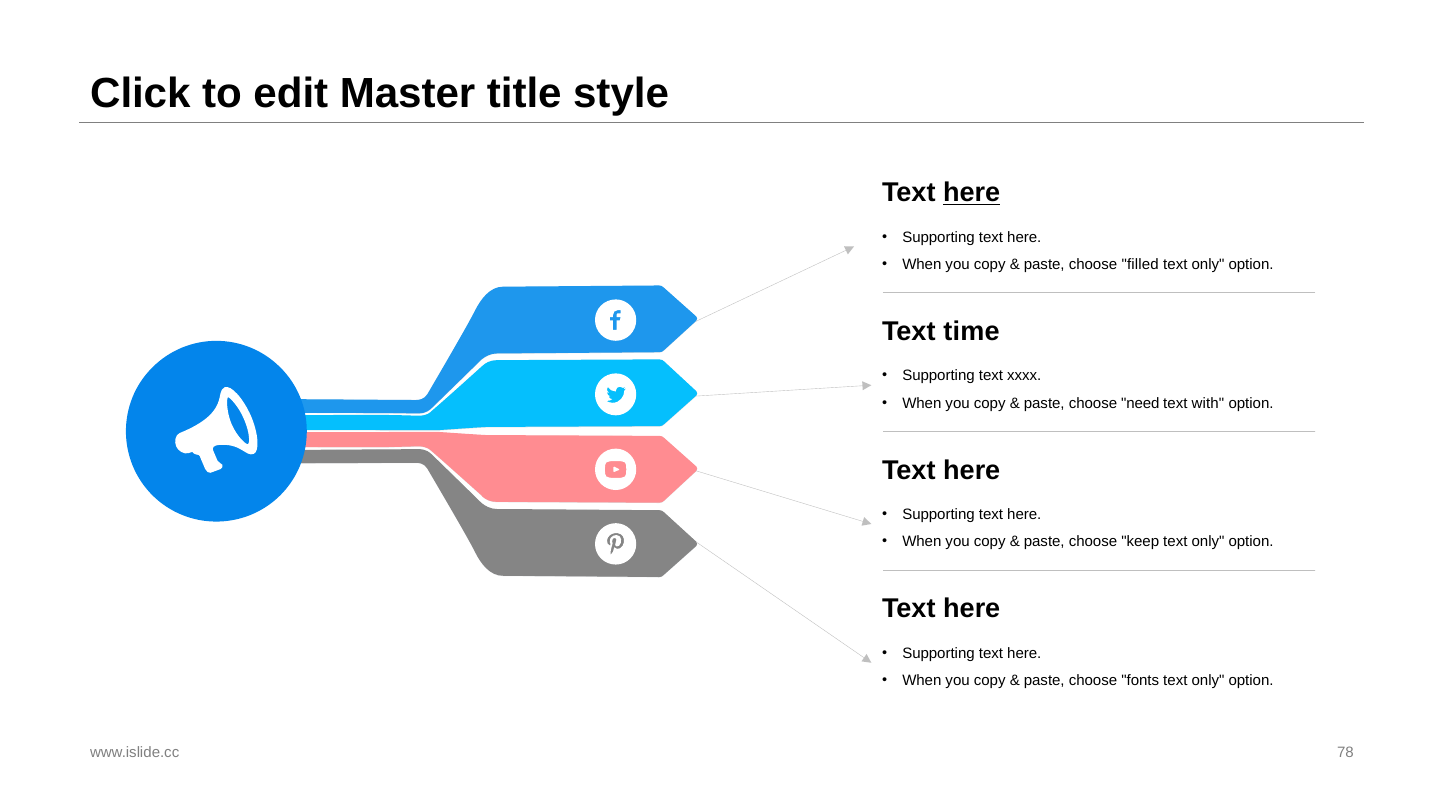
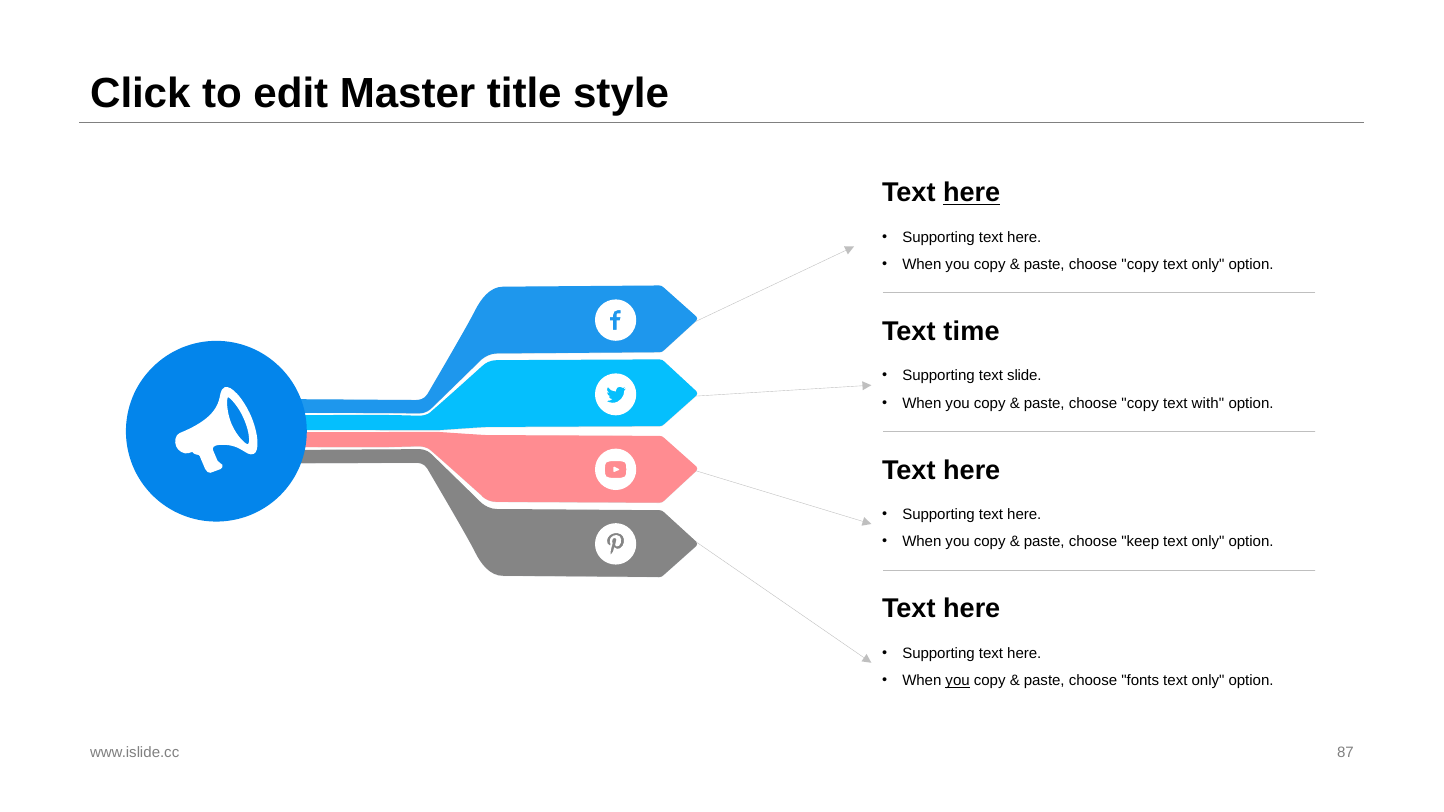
filled: filled -> copy (1140, 264)
xxxx: xxxx -> slide (1024, 376)
need: need -> copy (1140, 403)
you underline: none -> present (958, 681)
78: 78 -> 87 (1345, 752)
